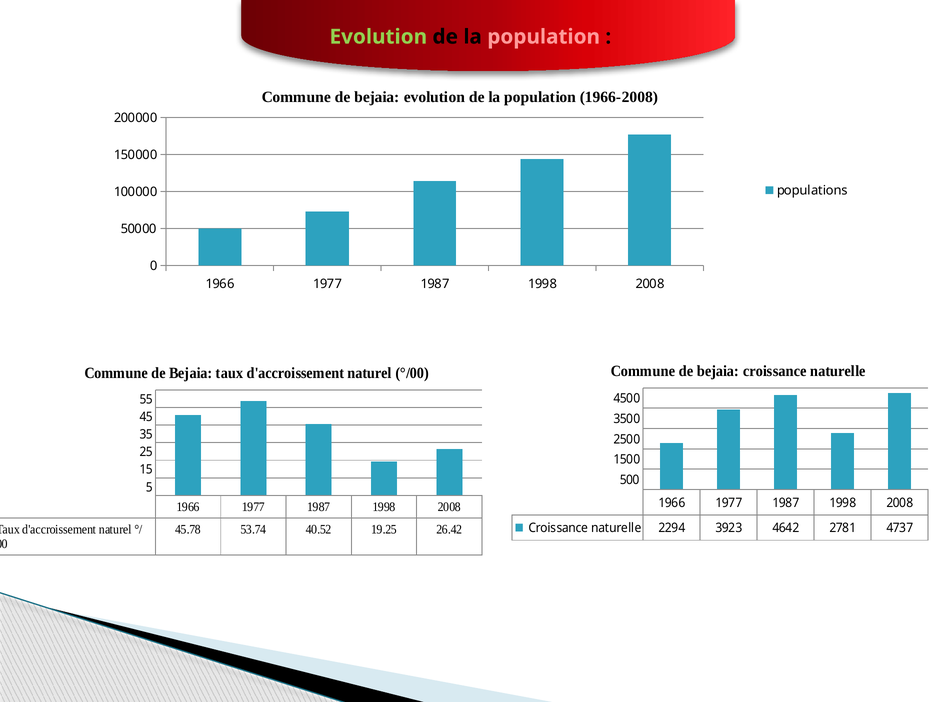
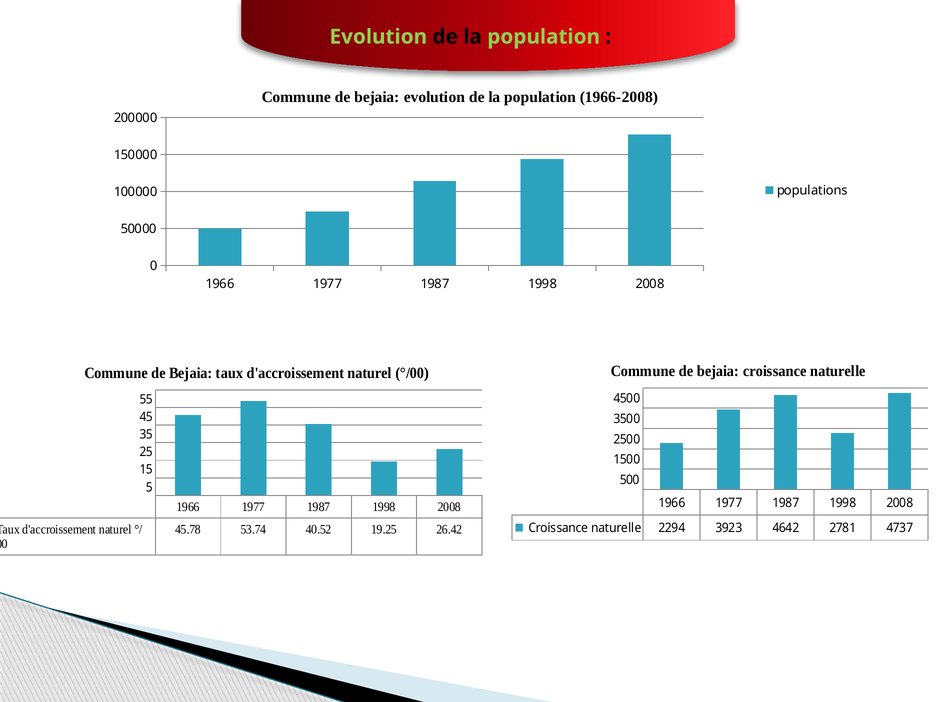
population colour: pink -> light green (544, 37)
